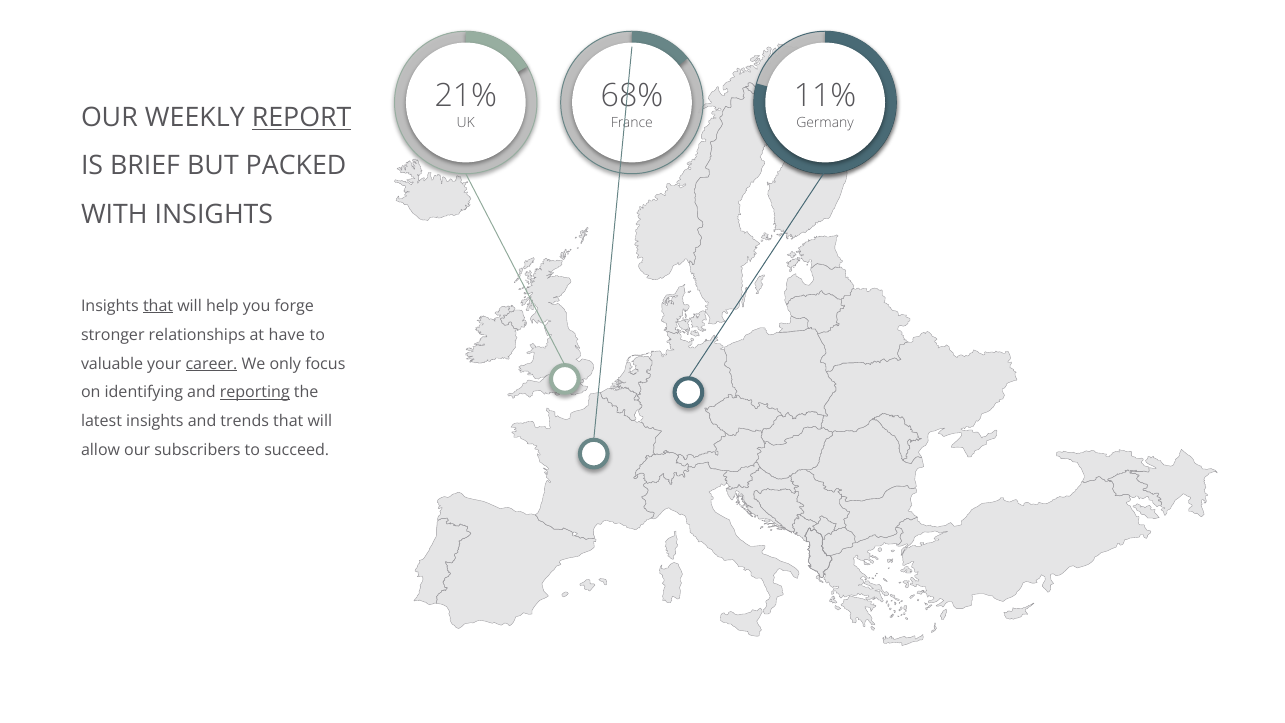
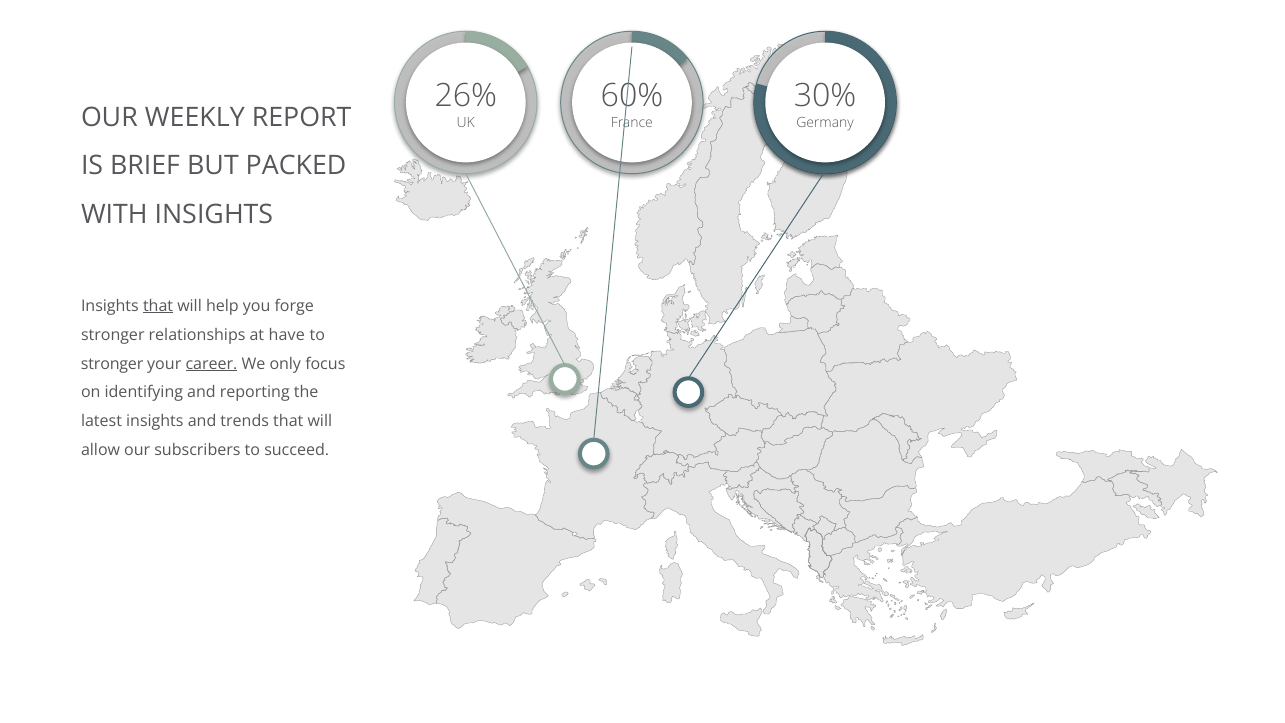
21%: 21% -> 26% (466, 96)
68%: 68% -> 60% (632, 96)
11%: 11% -> 30% (825, 96)
REPORT underline: present -> none (302, 118)
valuable: valuable -> stronger (112, 364)
reporting underline: present -> none (255, 393)
